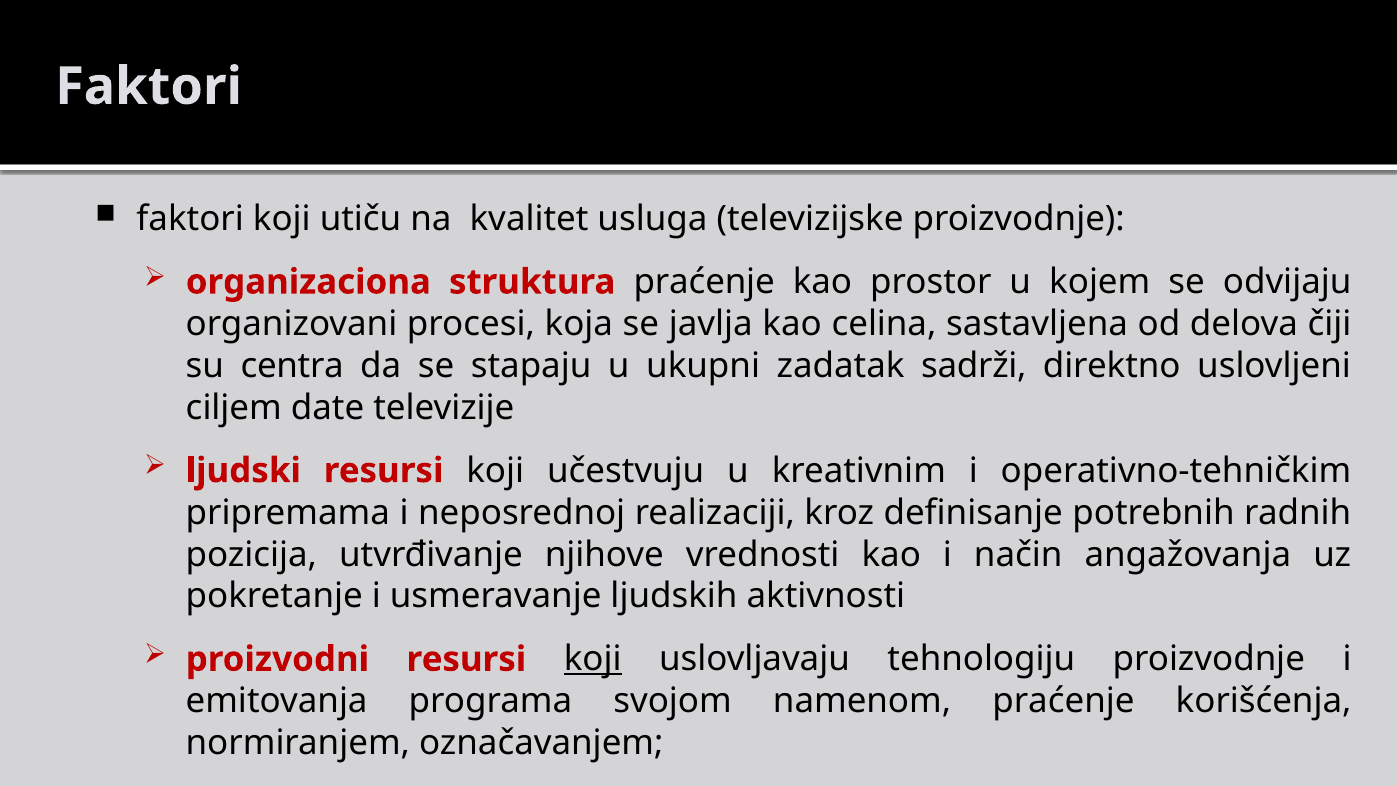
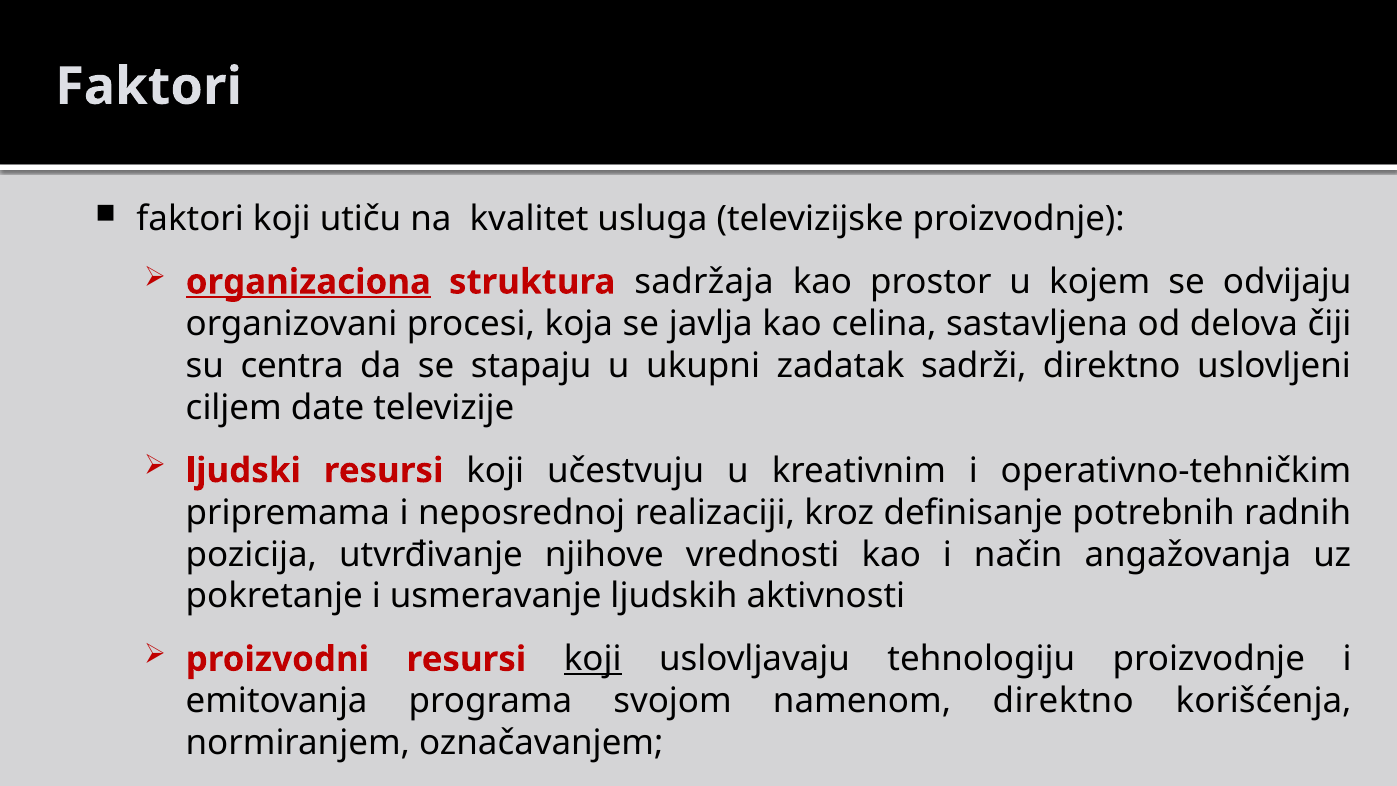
organizaciona underline: none -> present (308, 282)
struktura praćenje: praćenje -> sadržaja (704, 282)
namenom praćenje: praćenje -> direktno (1063, 701)
